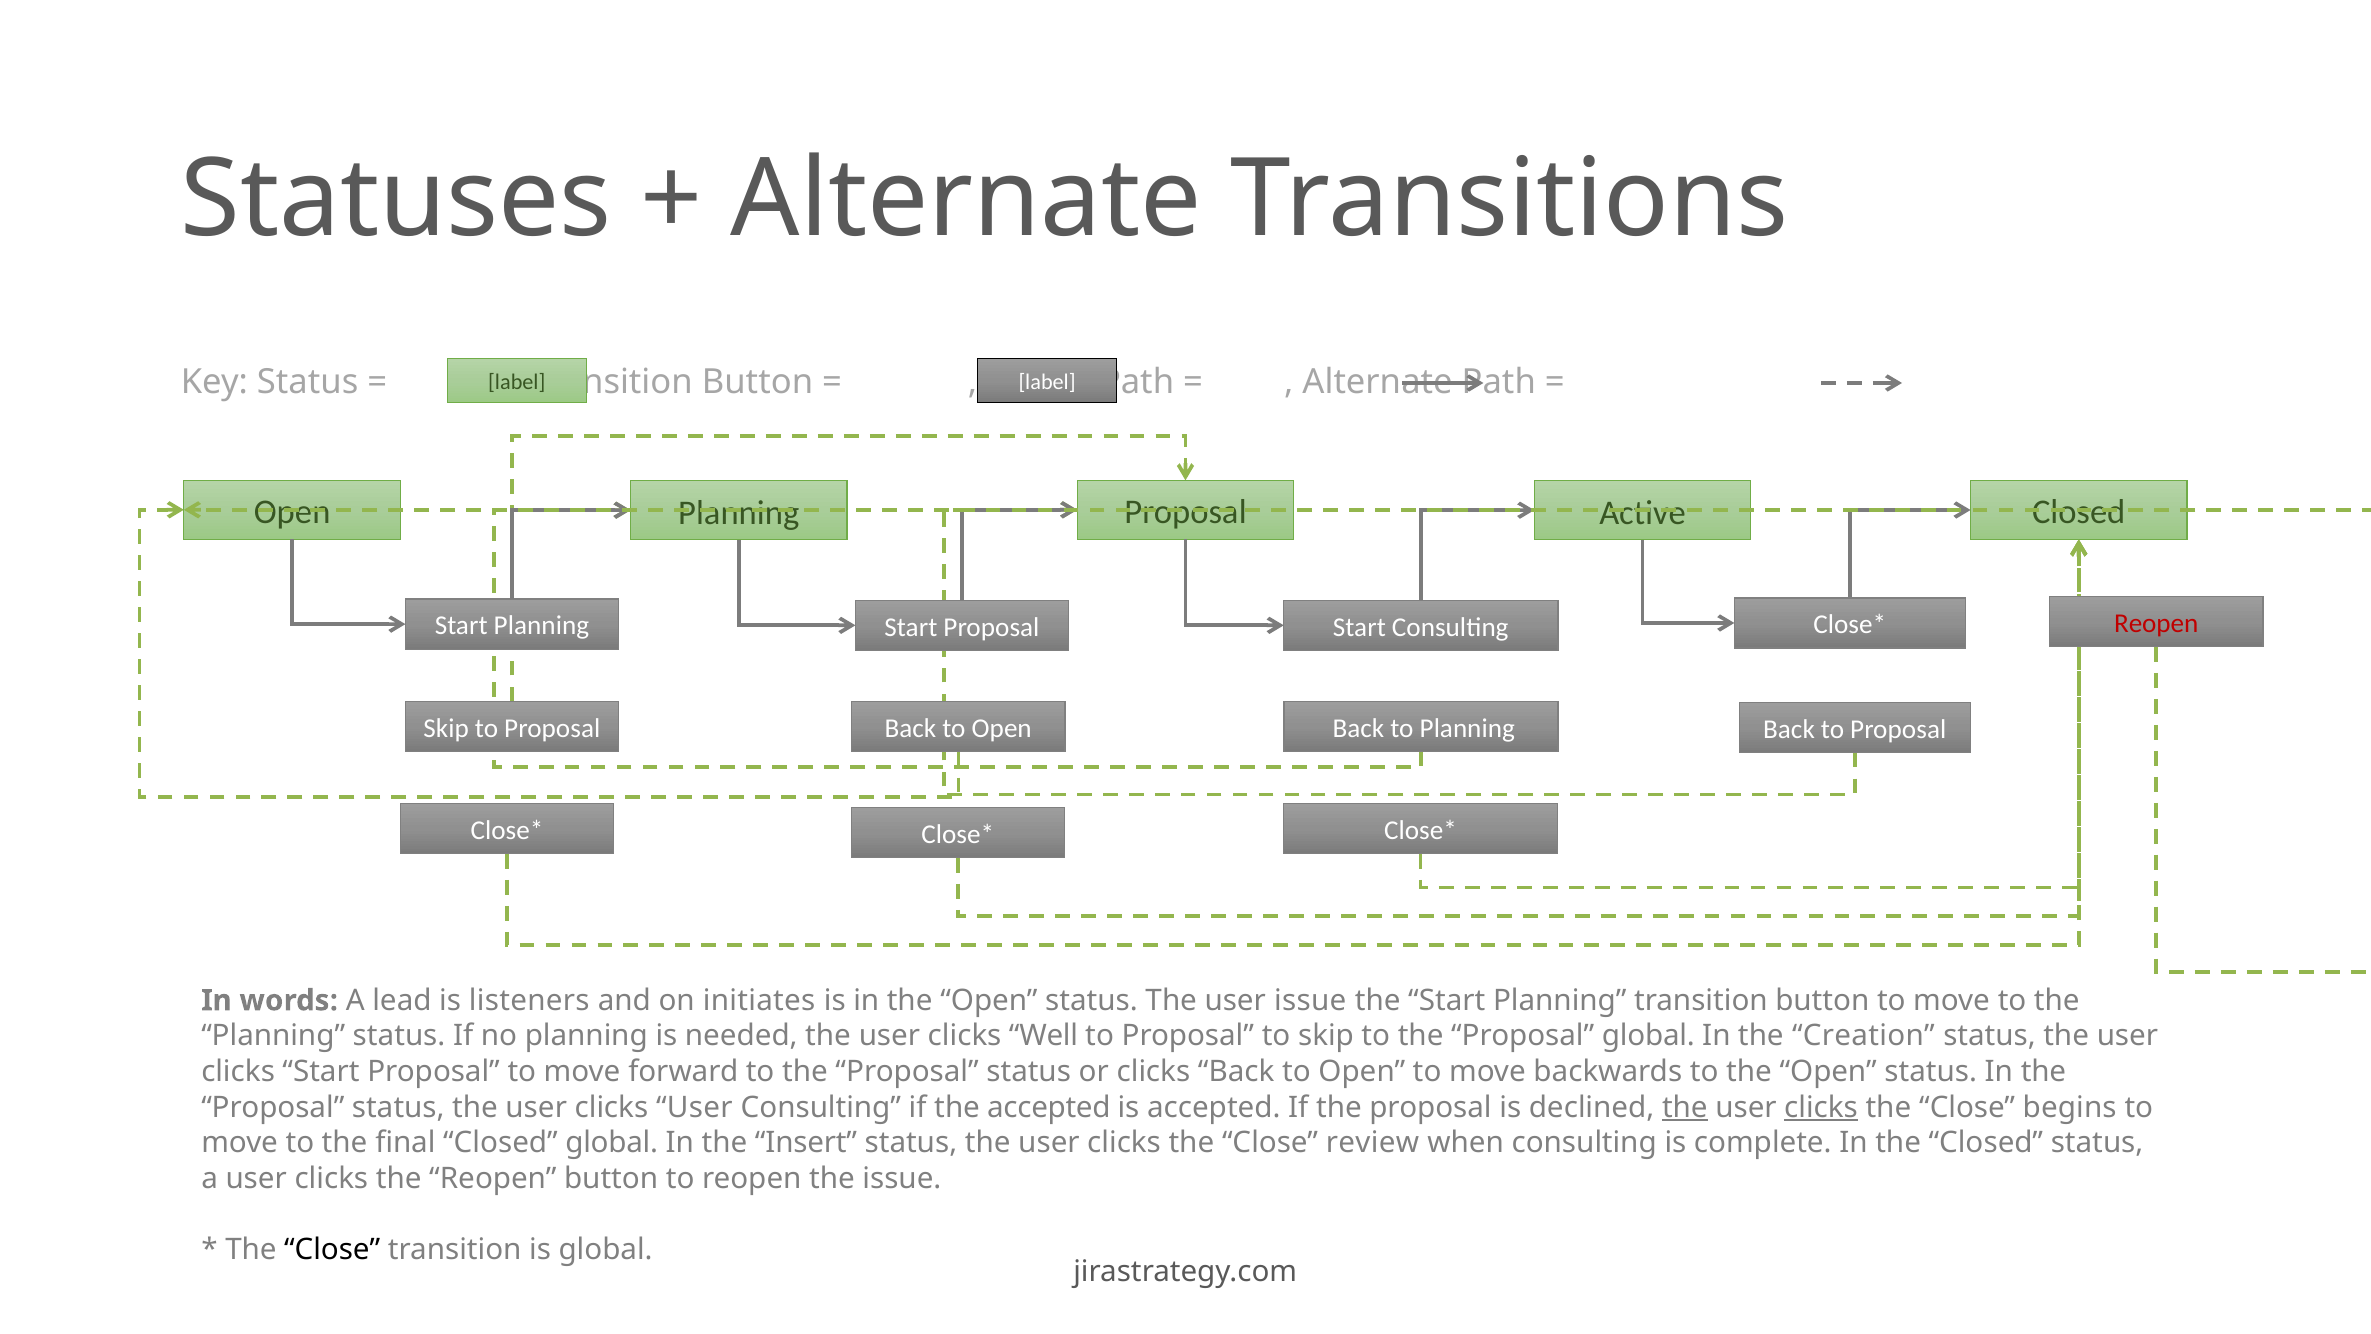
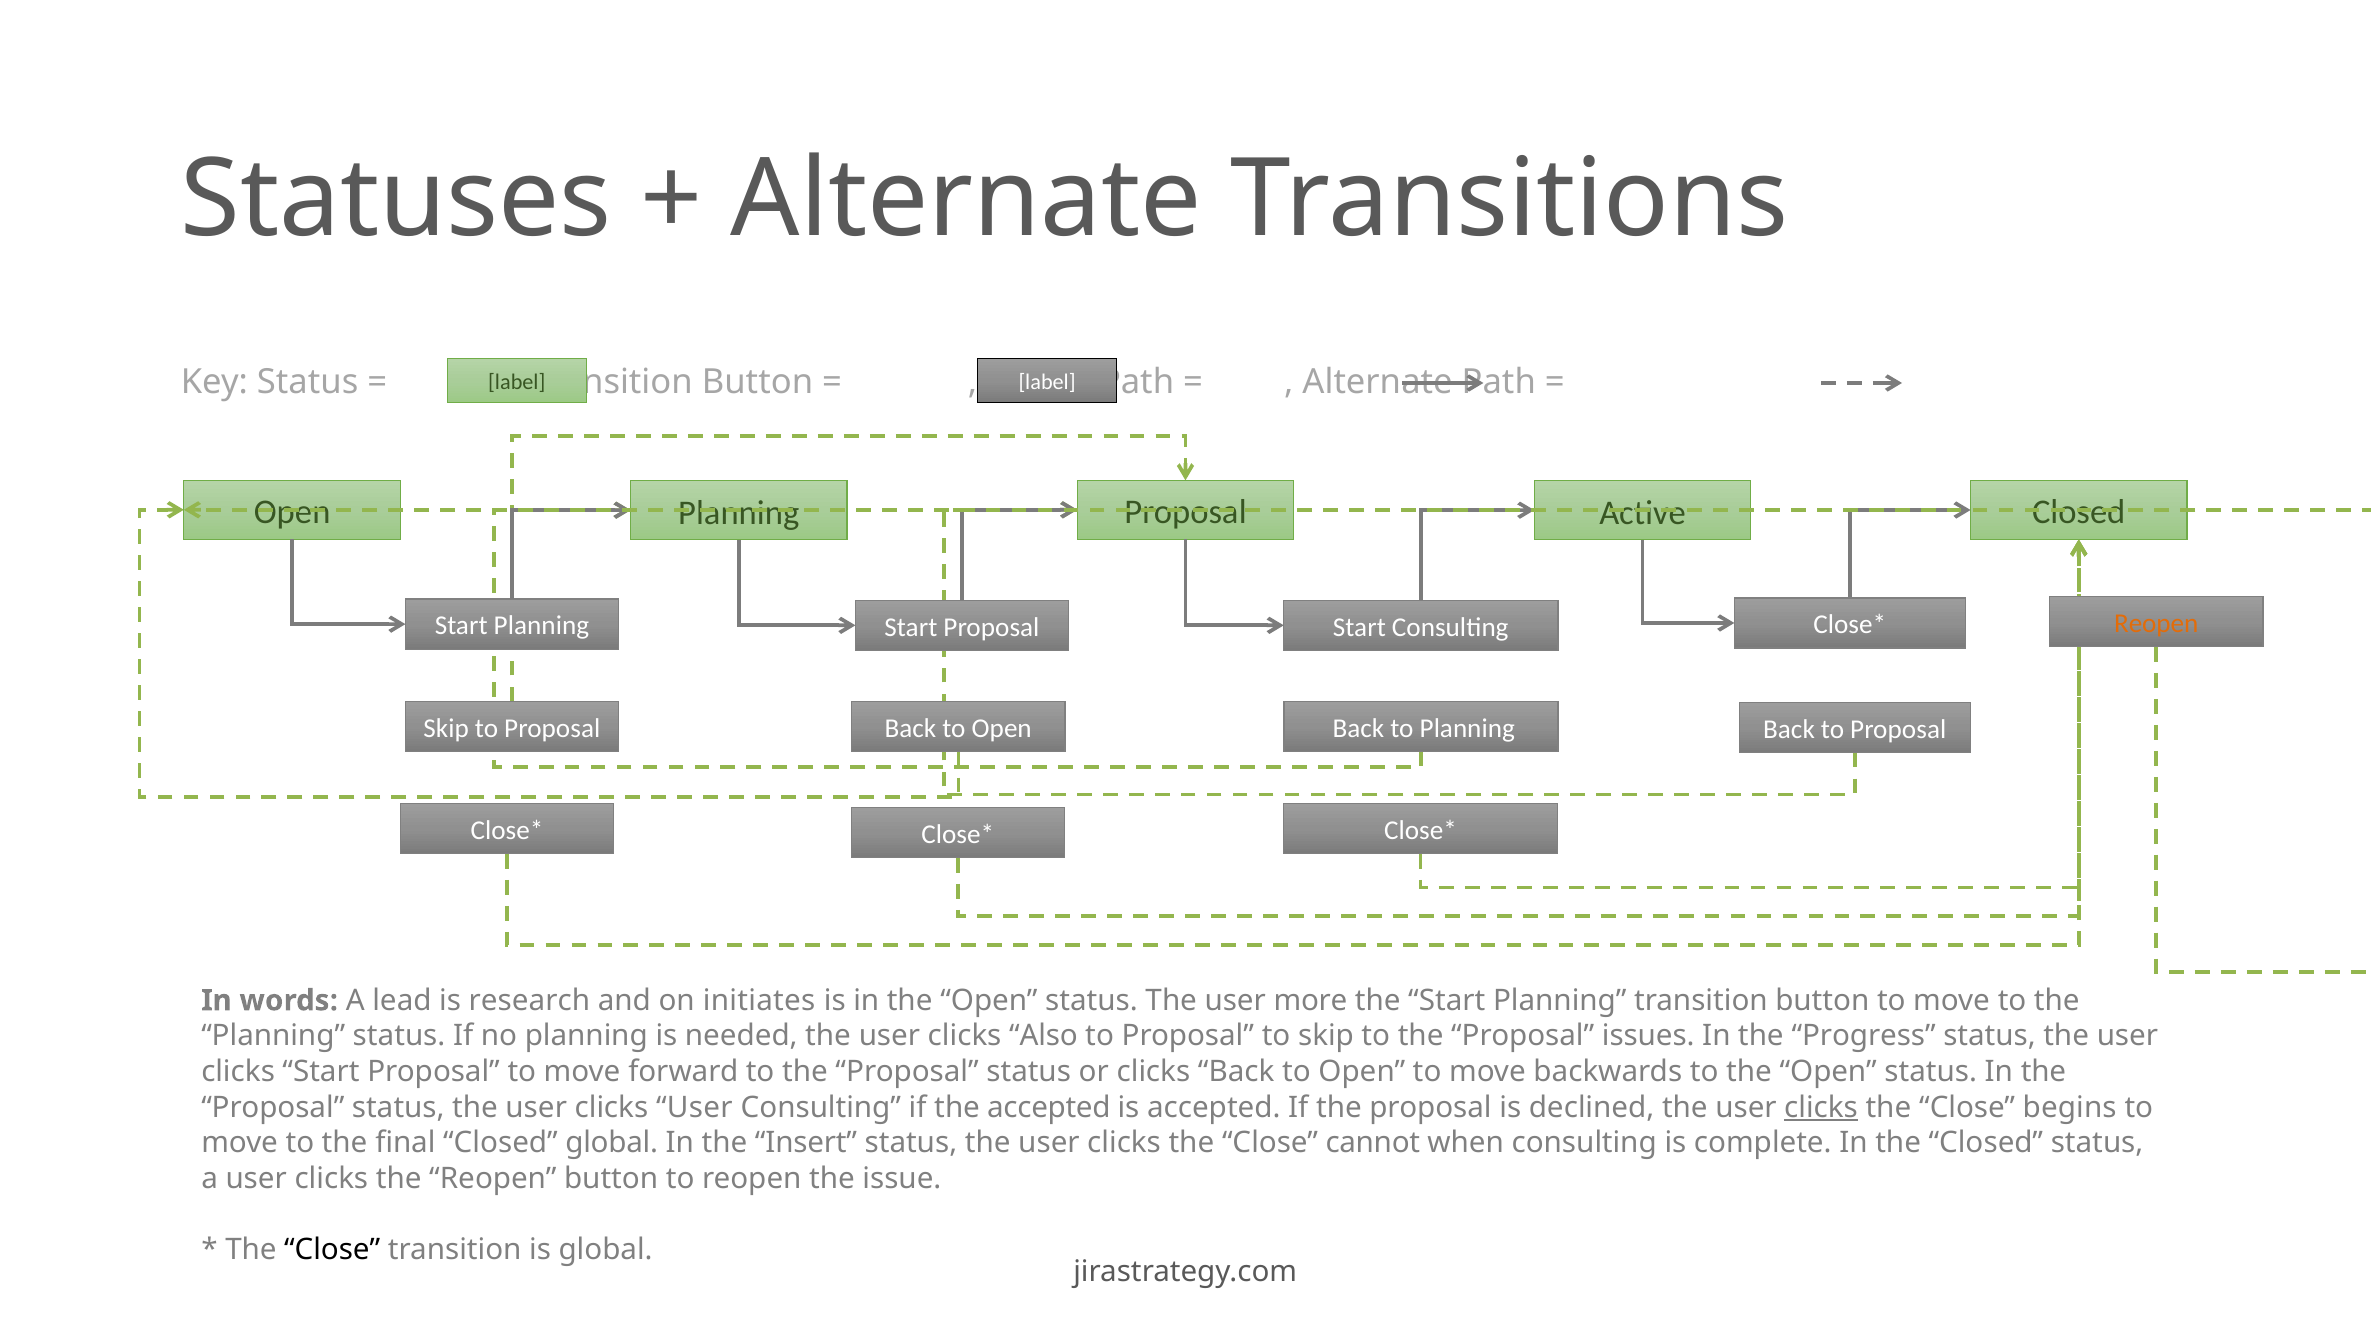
Reopen colour: red -> orange (2156, 624)
listeners: listeners -> research (529, 1000)
user issue: issue -> more (1311, 1000)
Well: Well -> Also (1043, 1036)
Proposal global: global -> issues (1648, 1036)
Creation: Creation -> Progress (1864, 1036)
the underline: present -> none (1685, 1107)
review: review -> cannot (1373, 1143)
